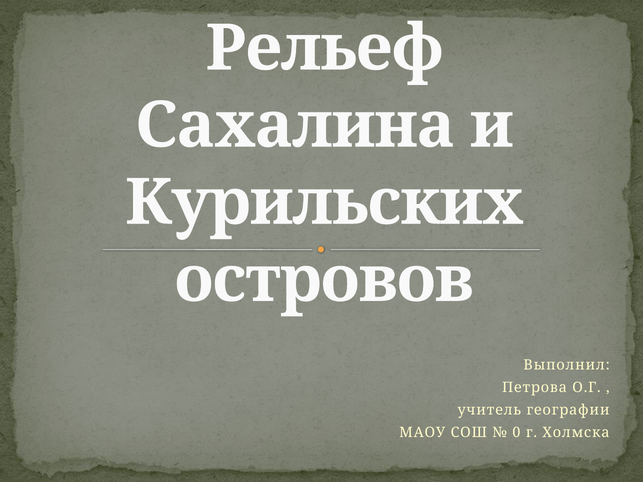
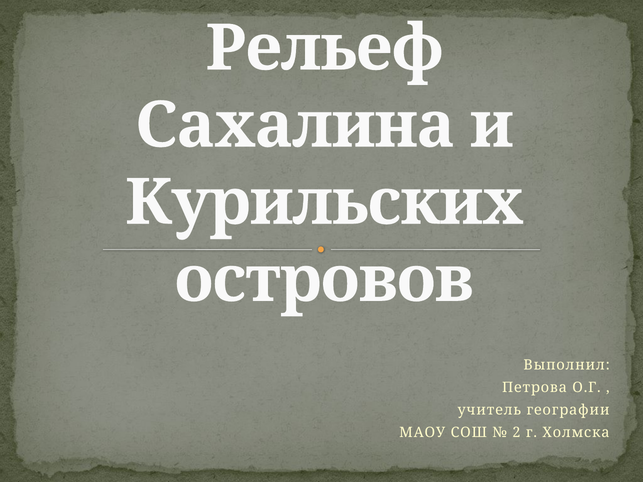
0: 0 -> 2 (516, 433)
